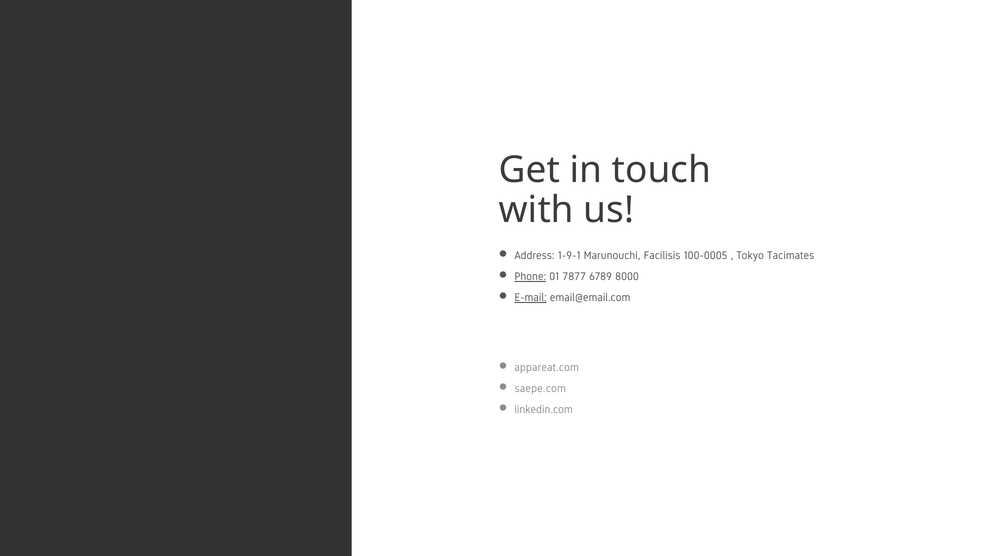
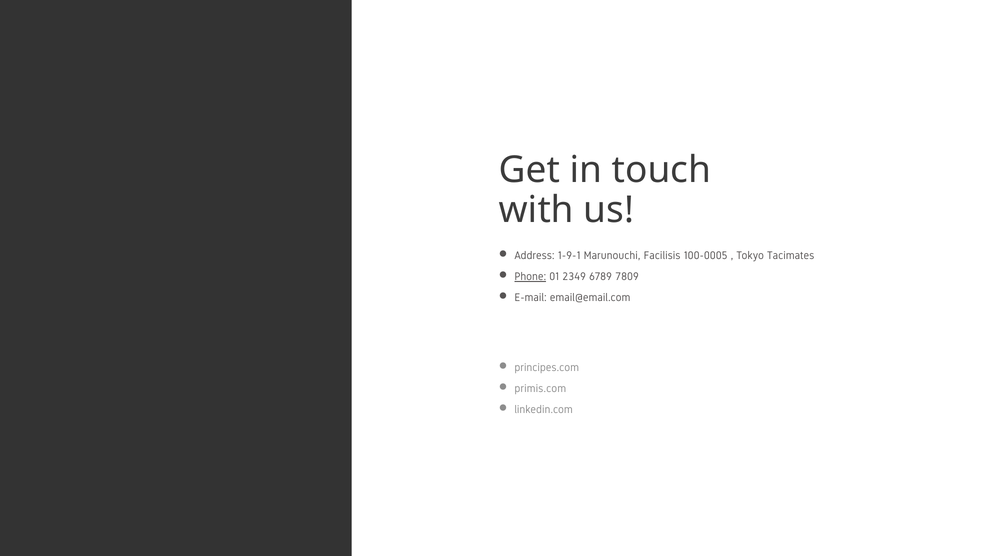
7877: 7877 -> 2349 (574, 277)
8000: 8000 -> 7809 (627, 277)
E-mail underline: present -> none (531, 298)
appareat.com: appareat.com -> principes.com (547, 368)
saepe.com: saepe.com -> primis.com (540, 389)
